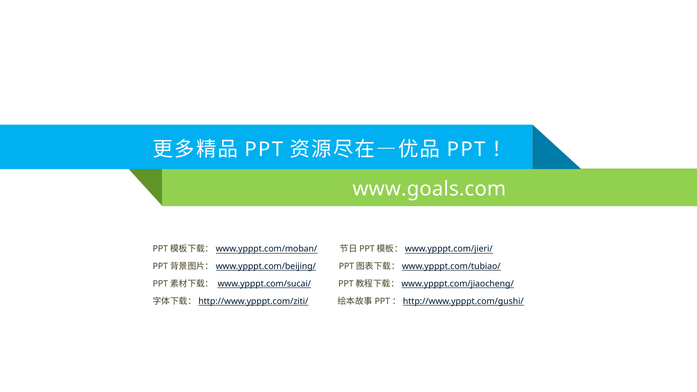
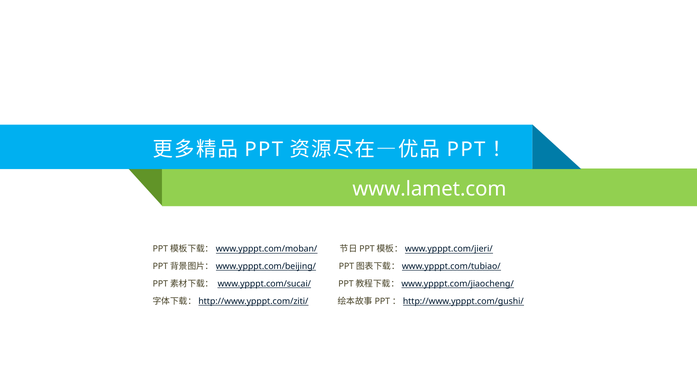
www.goals.com: www.goals.com -> www.lamet.com (429, 189)
